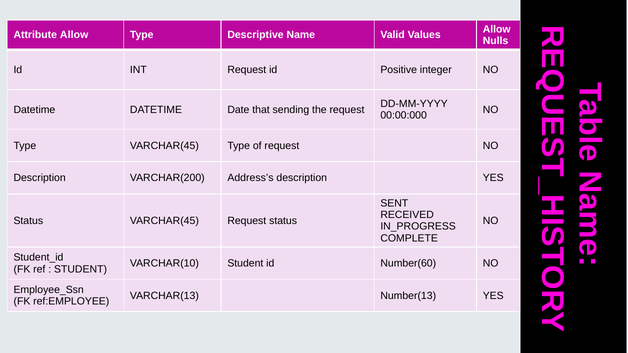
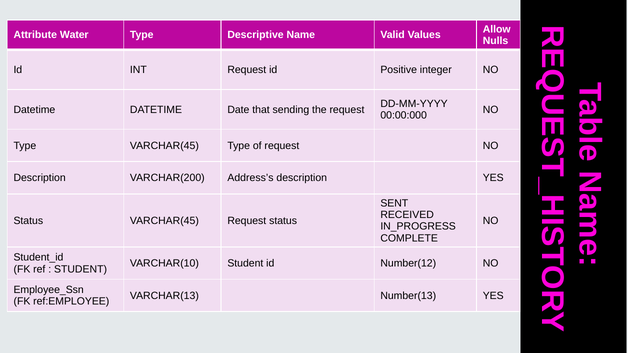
Attribute Allow: Allow -> Water (74, 35)
Number(60: Number(60 -> Number(12 (408, 264)
